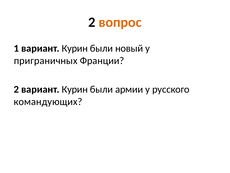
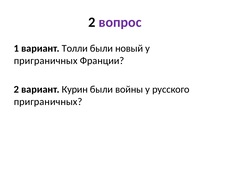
вопрос colour: orange -> purple (120, 22)
1 вариант Курин: Курин -> Толли (75, 48)
армии: армии -> войны (129, 89)
командующих: командующих -> приграничных (48, 101)
